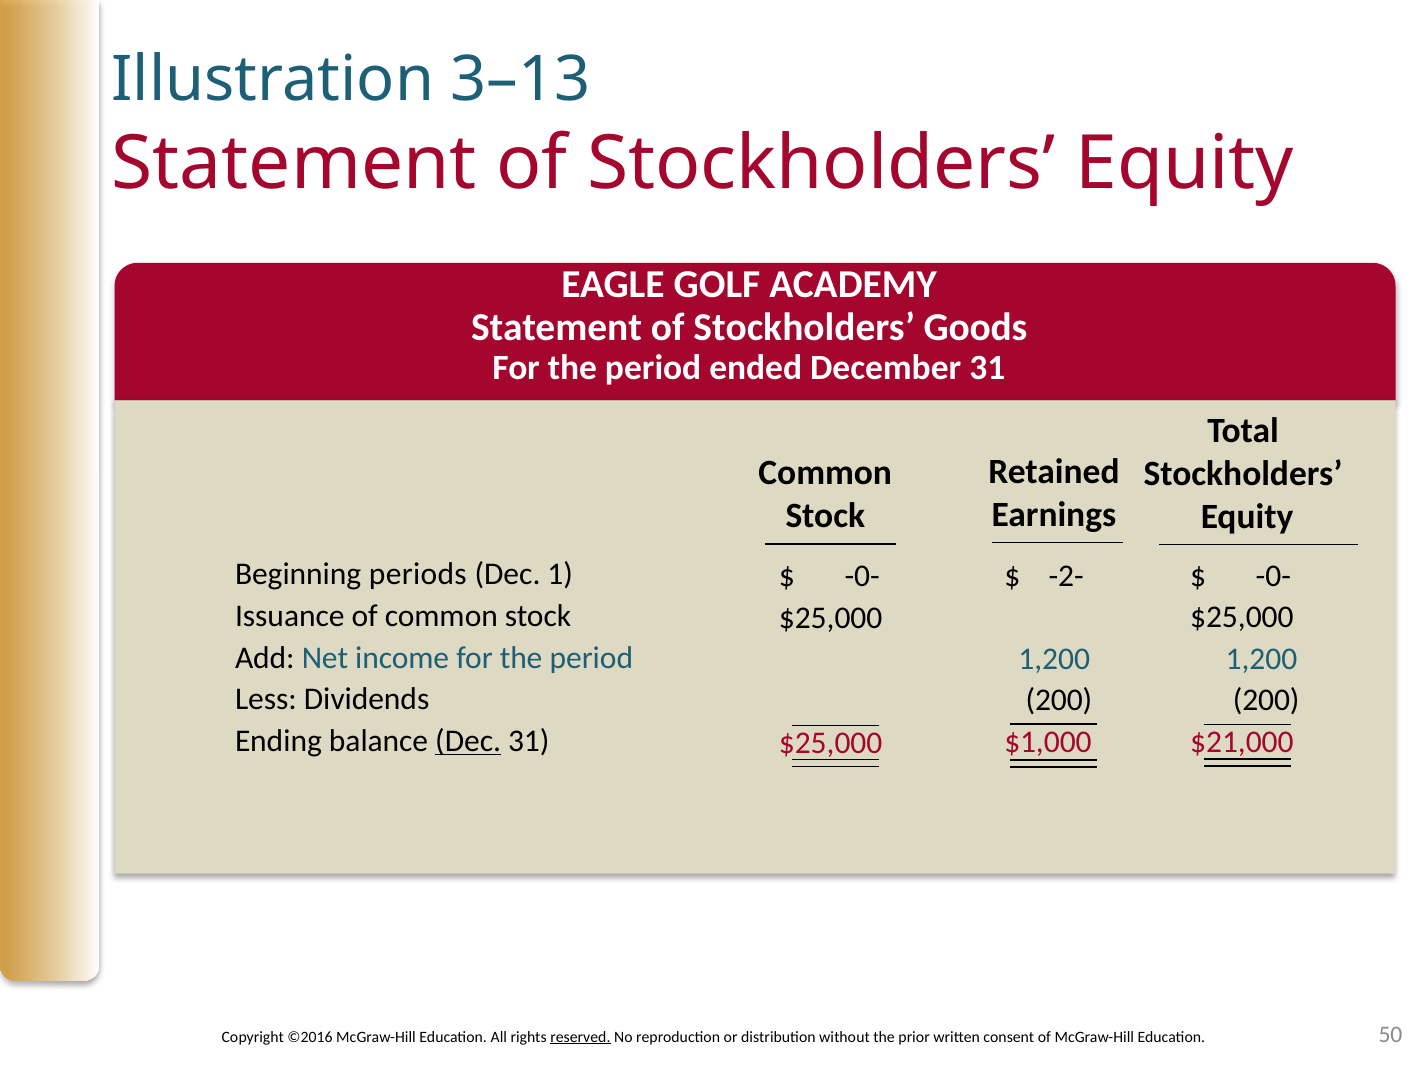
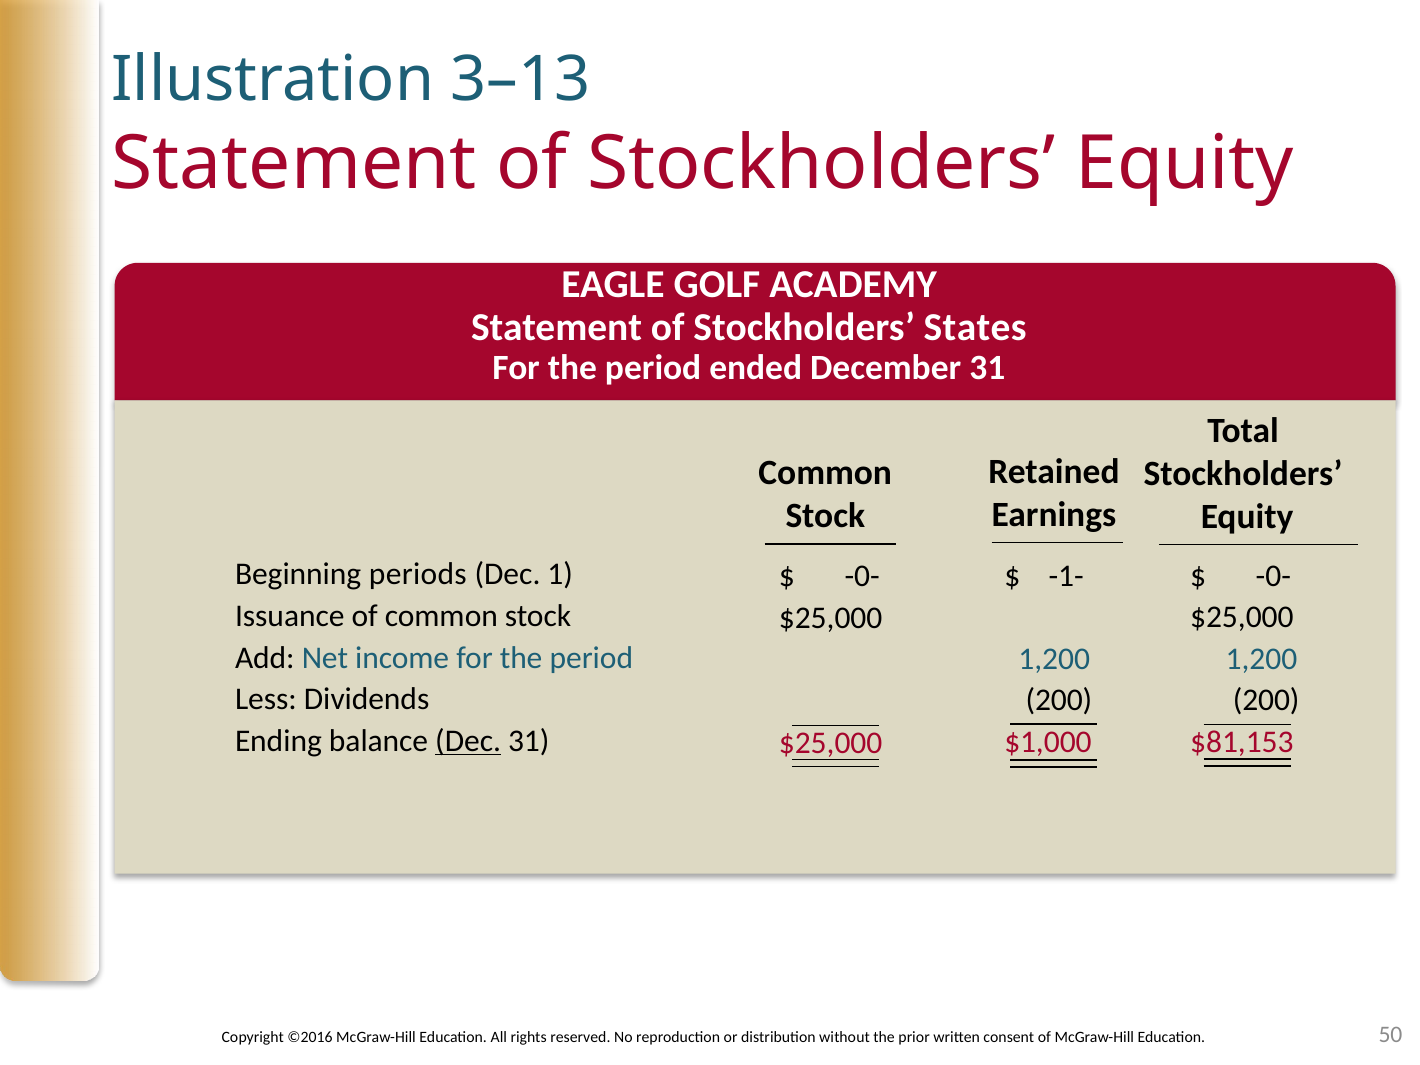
Goods: Goods -> States (975, 327)
-2-: -2- -> -1- (1066, 576)
$21,000: $21,000 -> $81,153 (1242, 742)
reserved underline: present -> none (580, 1037)
